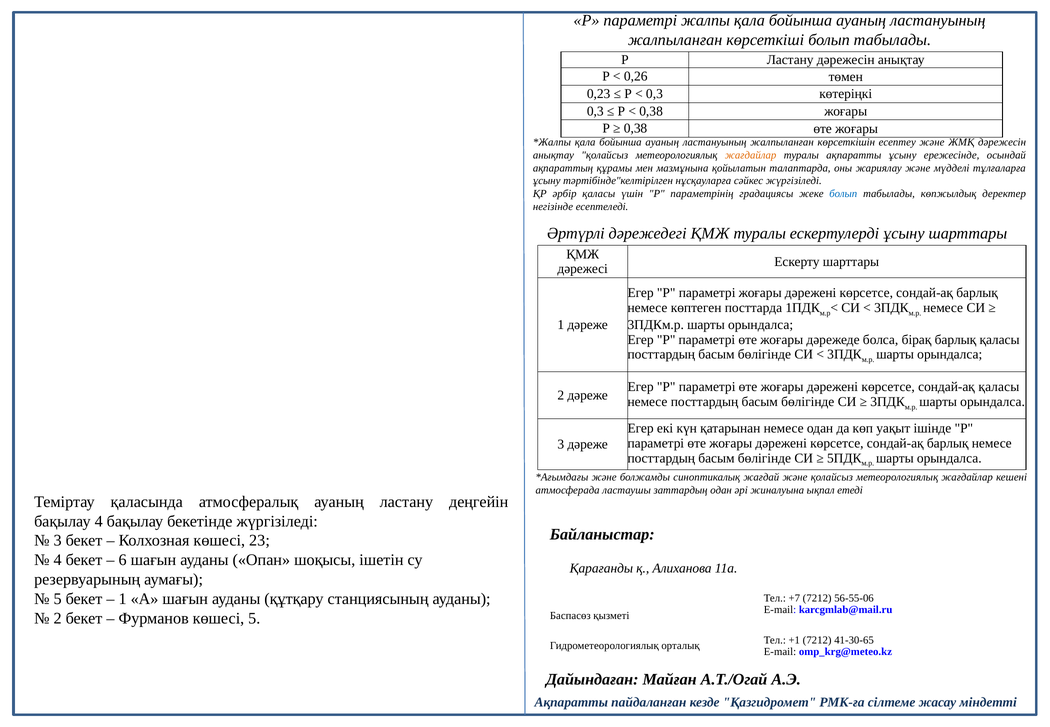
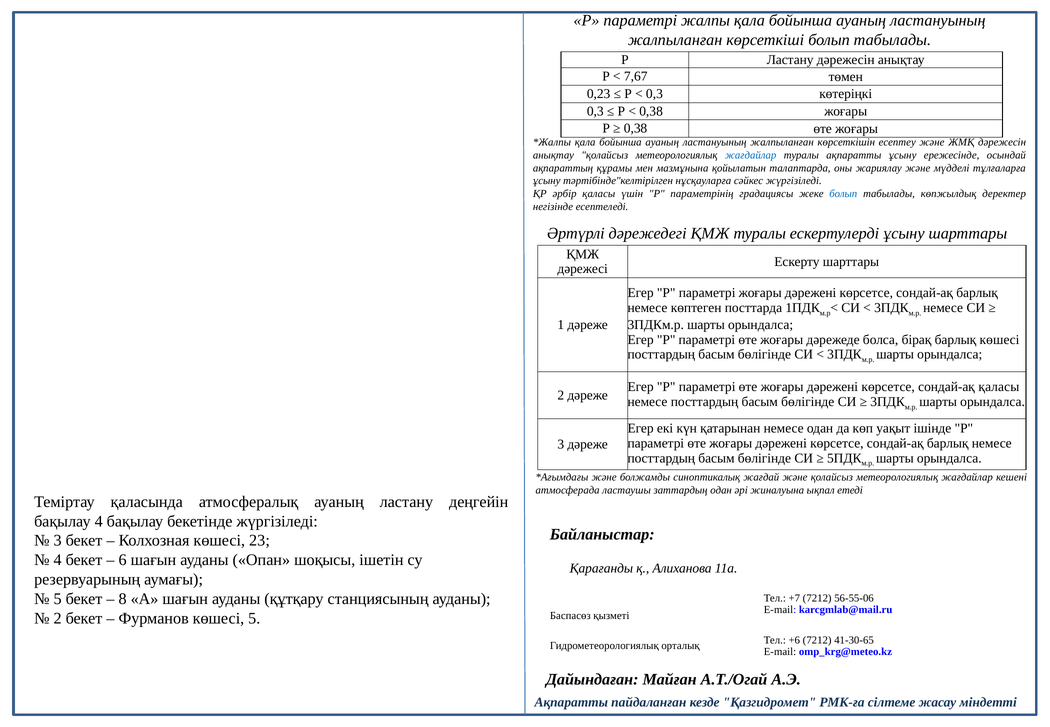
0,26: 0,26 -> 7,67 (636, 76)
жағдайлар colour: orange -> blue (751, 155)
барлық қаласы: қаласы -> көшесі (999, 340)
1: 1 -> 8 (123, 599)
+1: +1 -> +6 (794, 640)
